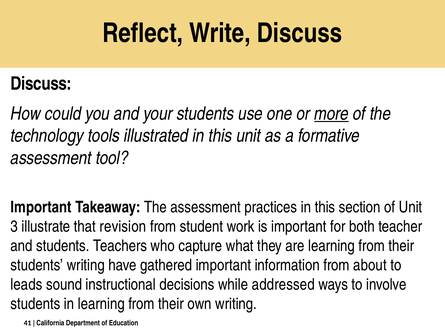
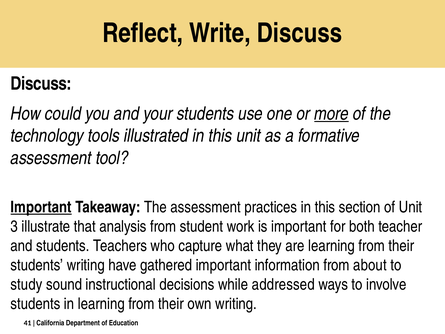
Important underline: none -> present (41, 207)
revision: revision -> analysis (123, 226)
leads: leads -> study (26, 284)
